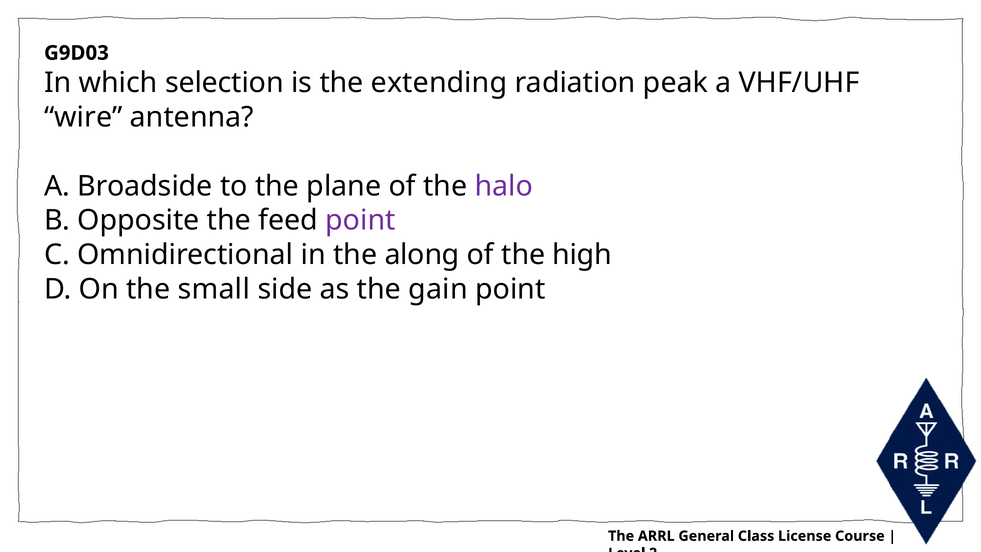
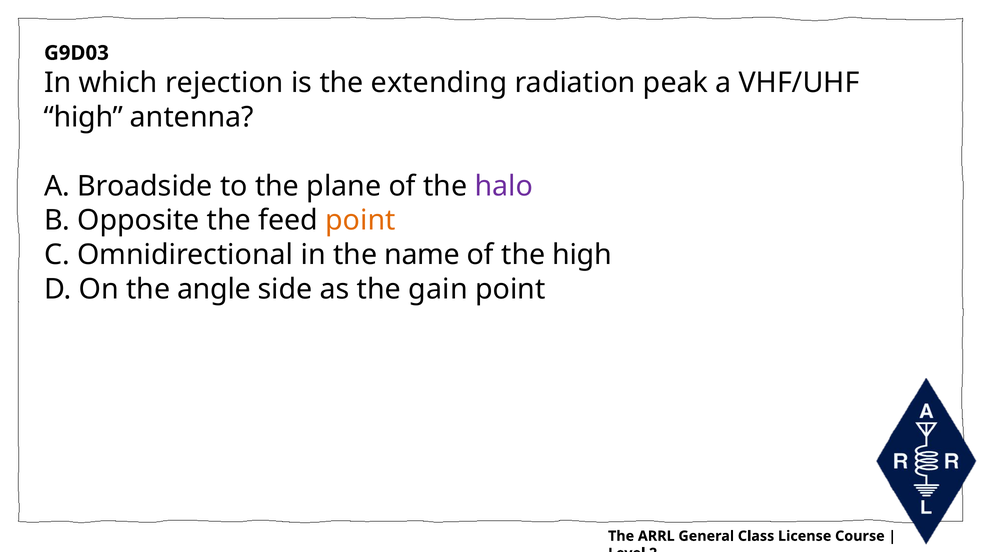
selection: selection -> rejection (224, 83)
wire: wire -> high (83, 117)
point colour: purple -> orange (361, 220)
along: along -> name (422, 255)
small: small -> angle (214, 289)
